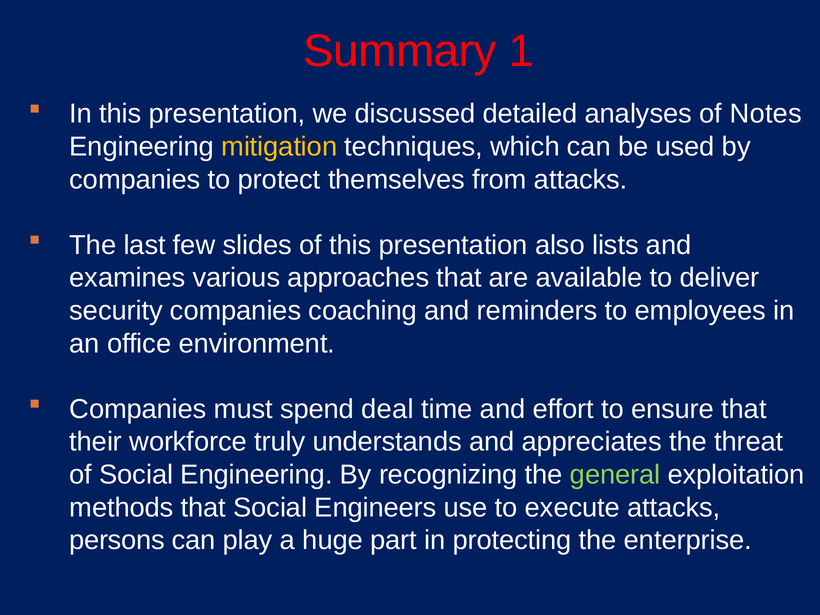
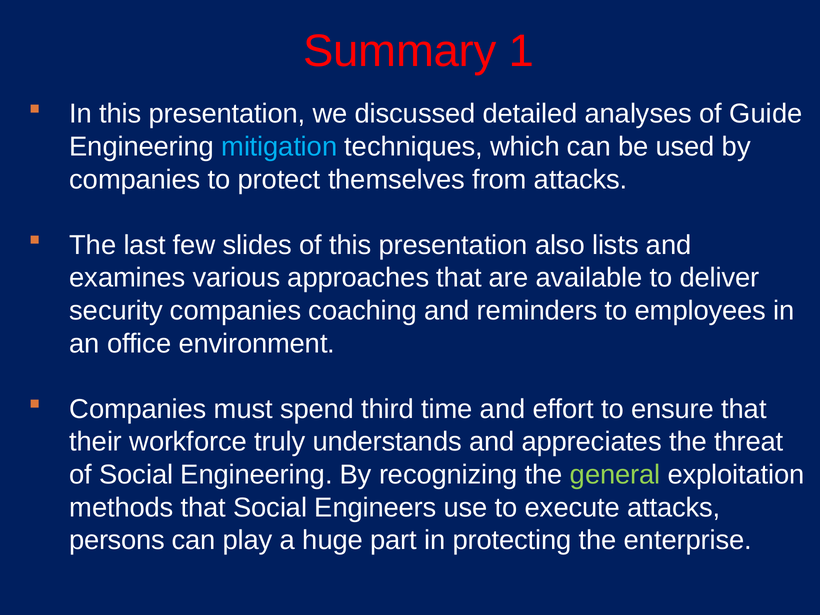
Notes: Notes -> Guide (766, 114)
mitigation colour: yellow -> light blue (279, 147)
deal: deal -> third (388, 409)
